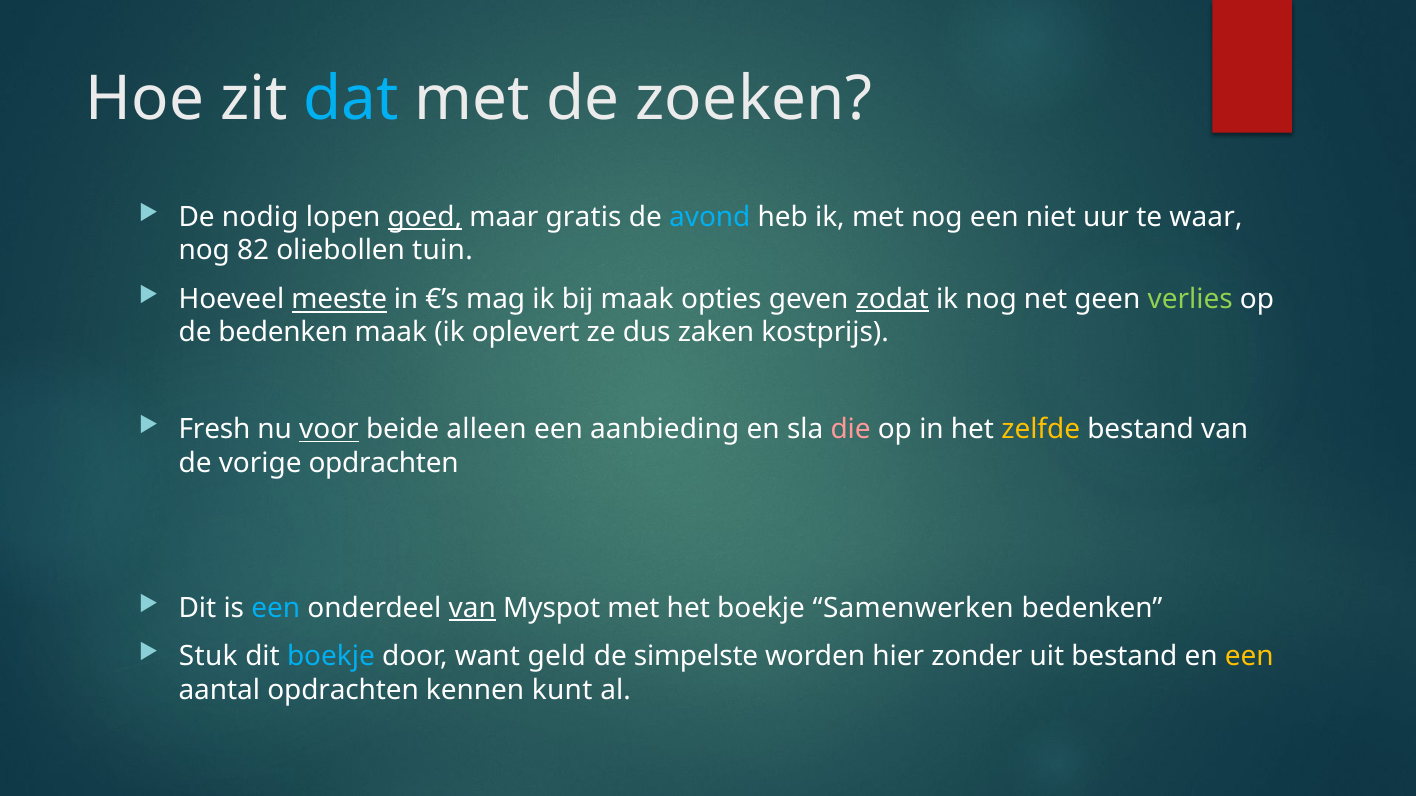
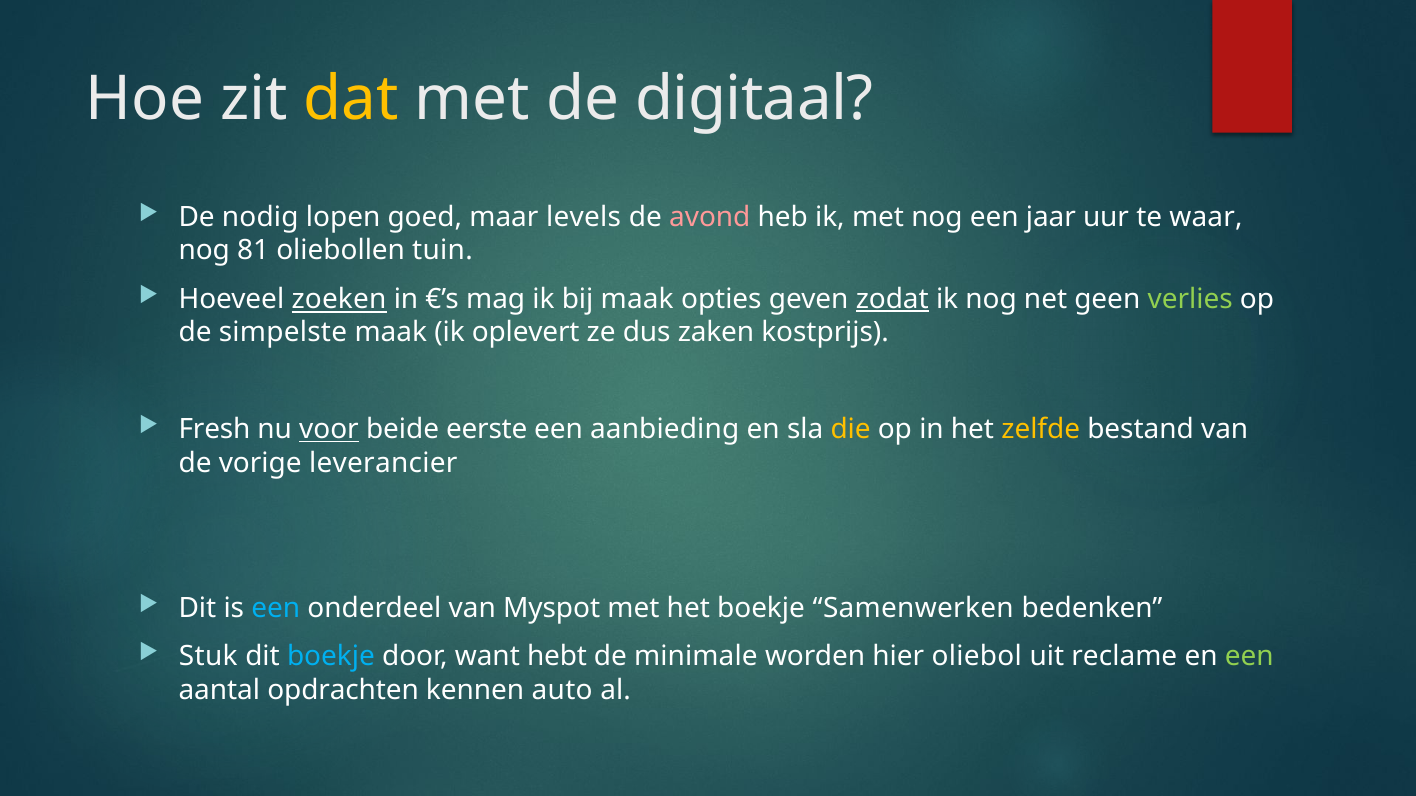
dat colour: light blue -> yellow (351, 99)
zoeken: zoeken -> digitaal (754, 99)
goed underline: present -> none (425, 217)
gratis: gratis -> levels (584, 217)
avond colour: light blue -> pink (710, 217)
niet: niet -> jaar (1051, 217)
82: 82 -> 81 (253, 251)
meeste: meeste -> zoeken (339, 299)
de bedenken: bedenken -> simpelste (283, 333)
alleen: alleen -> eerste (487, 430)
die colour: pink -> yellow (851, 430)
vorige opdrachten: opdrachten -> leverancier (383, 463)
van underline: present -> none (472, 608)
geld: geld -> hebt (557, 657)
simpelste: simpelste -> minimale (696, 657)
zonder: zonder -> oliebol (977, 657)
uit bestand: bestand -> reclame (1124, 657)
een colour: yellow -> light green (1249, 657)
kunt: kunt -> auto (562, 690)
